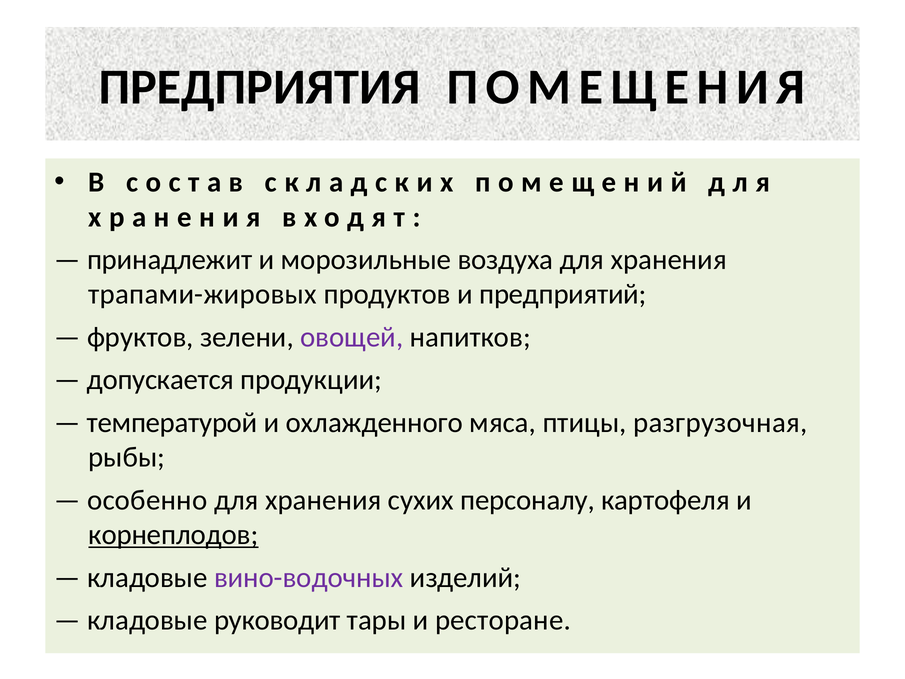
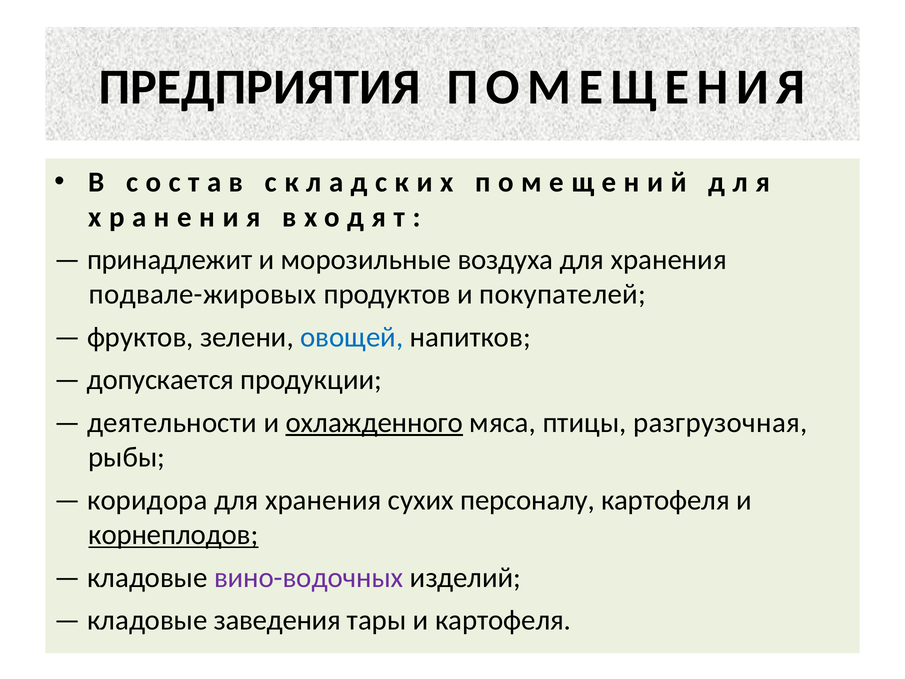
трапами-жировых: трапами-жировых -> подвале-жировых (203, 294)
предприятий: предприятий -> покупателей (563, 294)
овощей colour: purple -> blue (352, 337)
температурой: температурой -> деятельности (172, 422)
охлажденного underline: none -> present (374, 422)
особенно: особенно -> коридора (147, 500)
руководит: руководит -> заведения (277, 620)
и ресторане: ресторане -> картофеля (503, 620)
